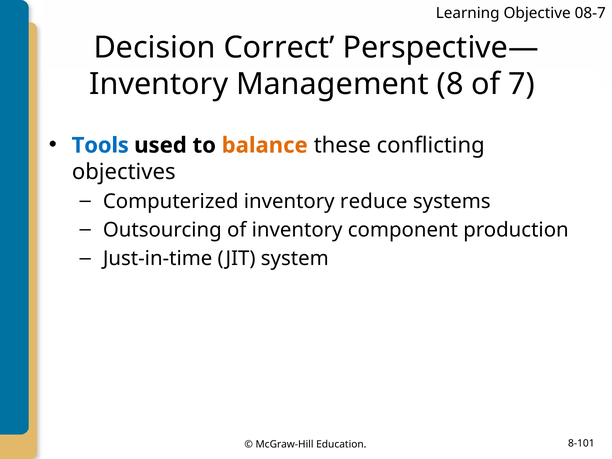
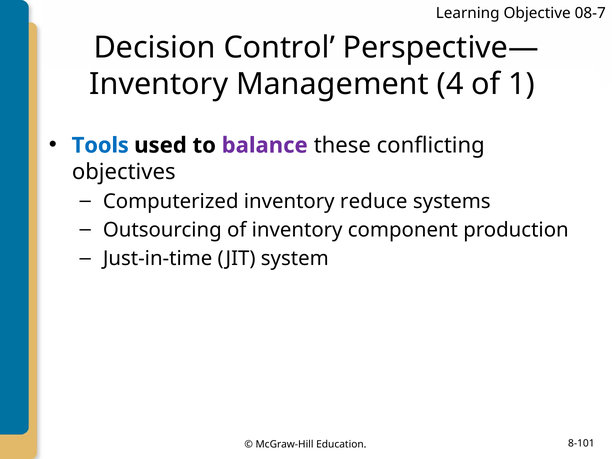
Correct: Correct -> Control (279, 48)
8: 8 -> 4 (450, 84)
7: 7 -> 1 (522, 84)
balance colour: orange -> purple (265, 145)
